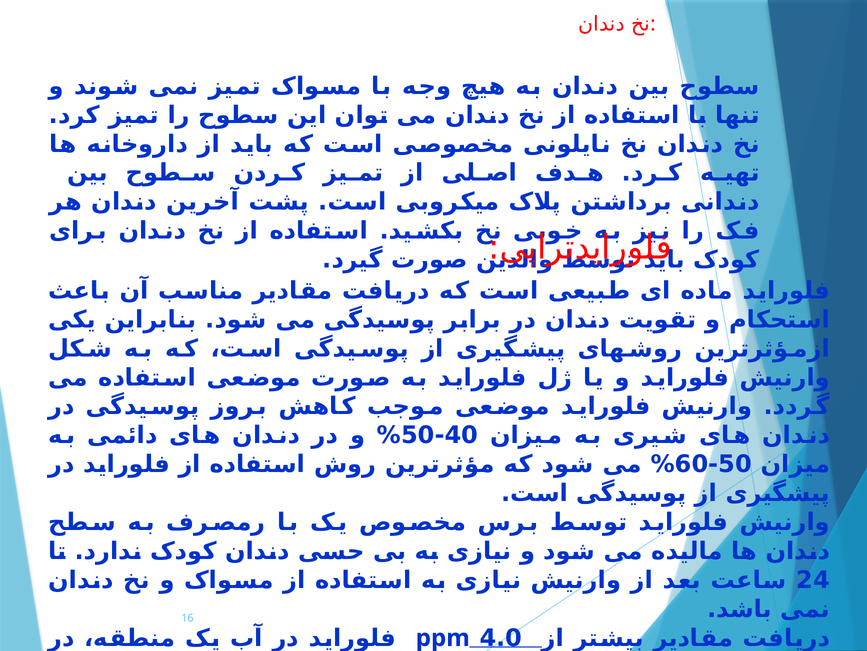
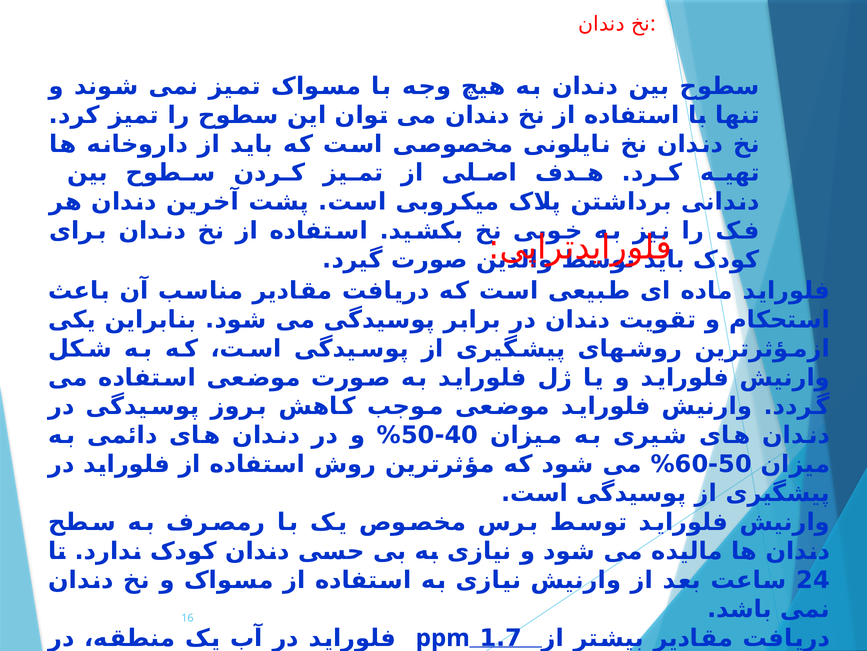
4.0: 4.0 -> 1.7 (501, 637)
